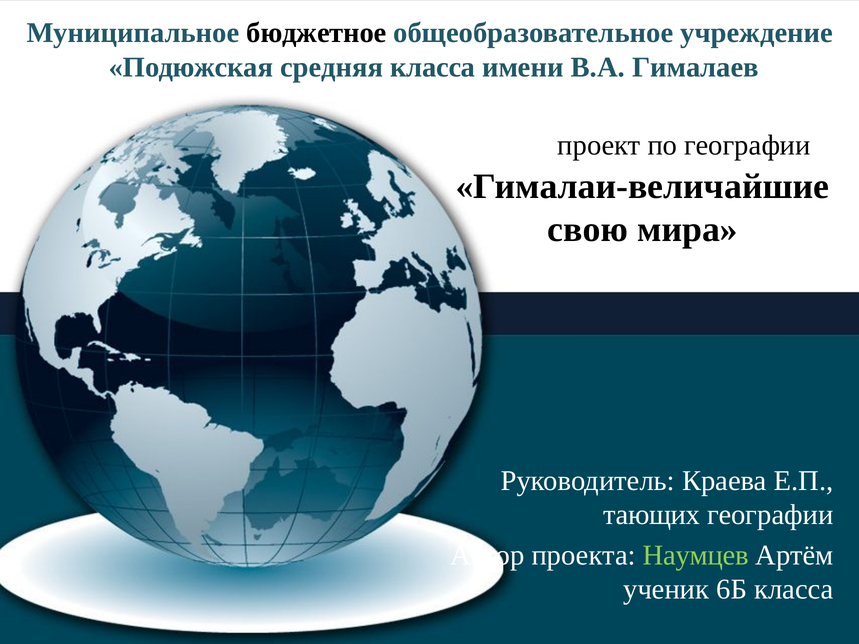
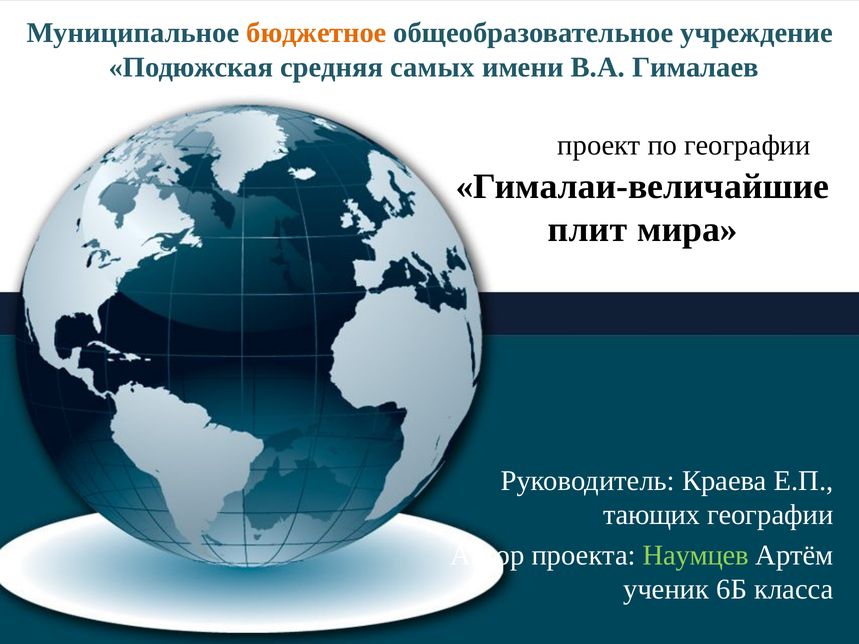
бюджетное colour: black -> orange (316, 33)
средняя класса: класса -> самых (432, 67)
свою: свою -> плит (588, 229)
